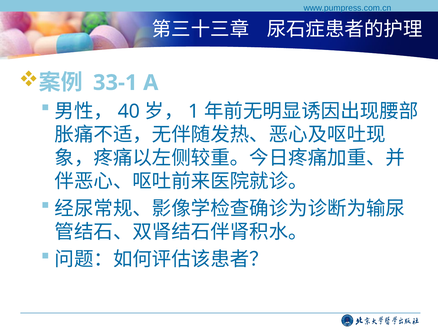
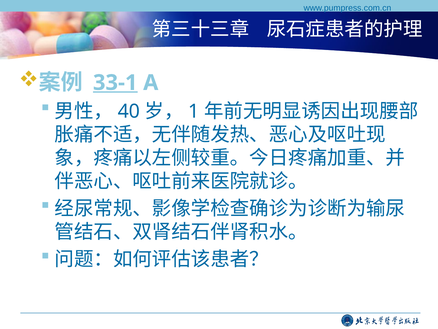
33-1 underline: none -> present (115, 83)
